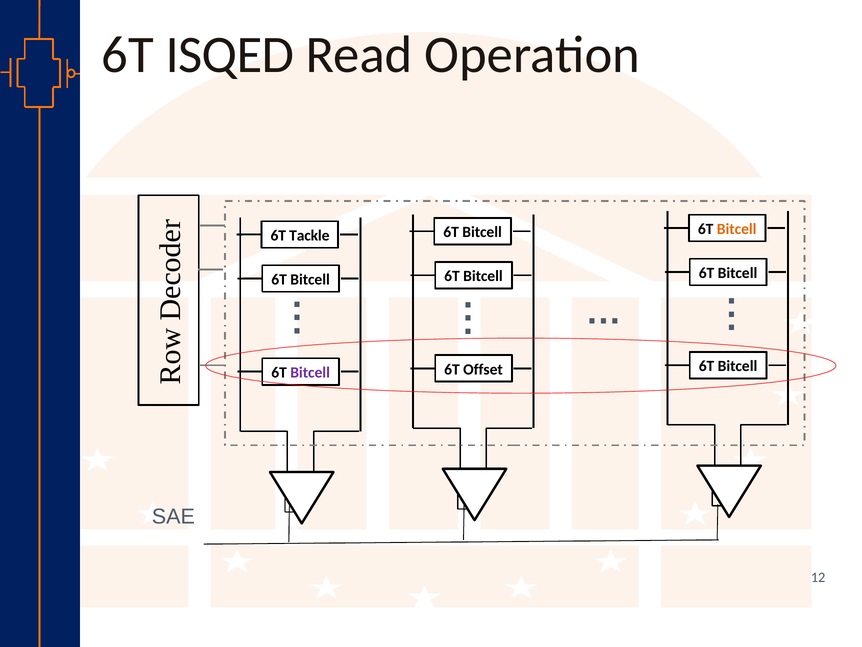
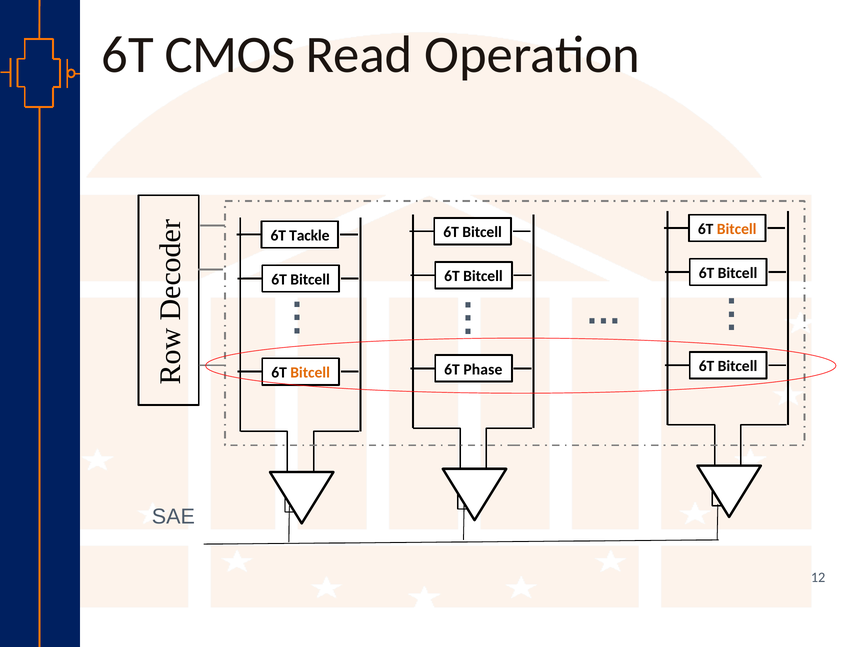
ISQED: ISQED -> CMOS (230, 55)
Bitcell colour: purple -> orange (310, 372)
Offset: Offset -> Phase (483, 369)
